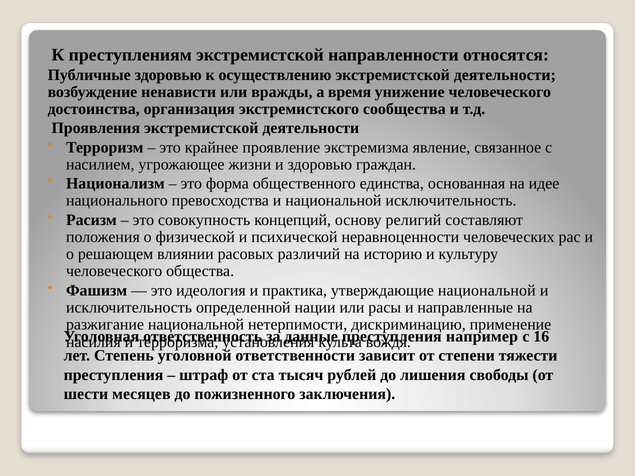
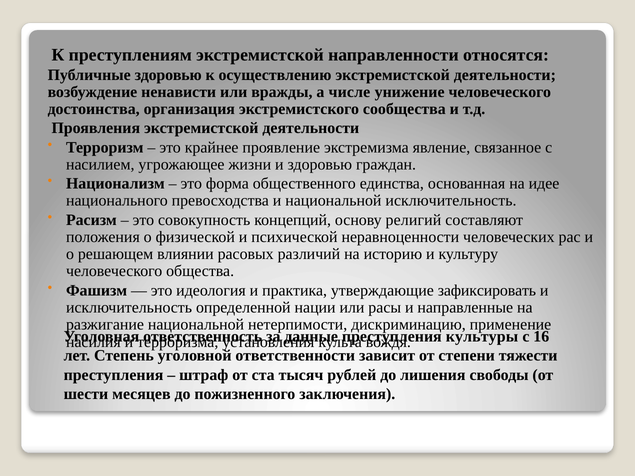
время: время -> числе (349, 92)
утверждающие национальной: национальной -> зафиксировать (487, 291)
например: например -> культуры (482, 337)
